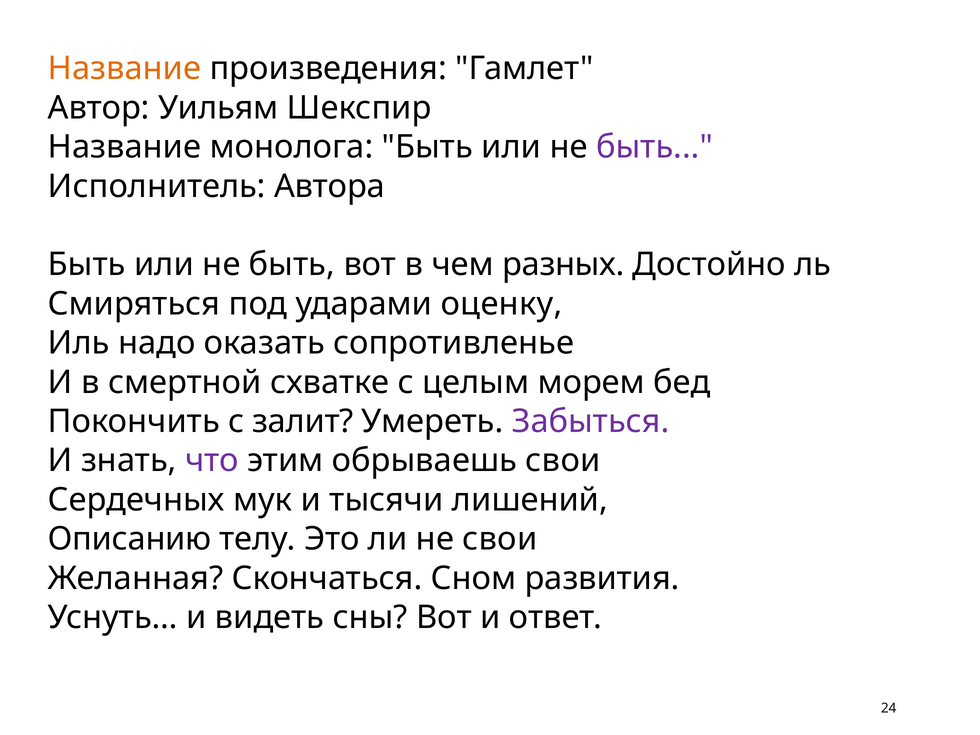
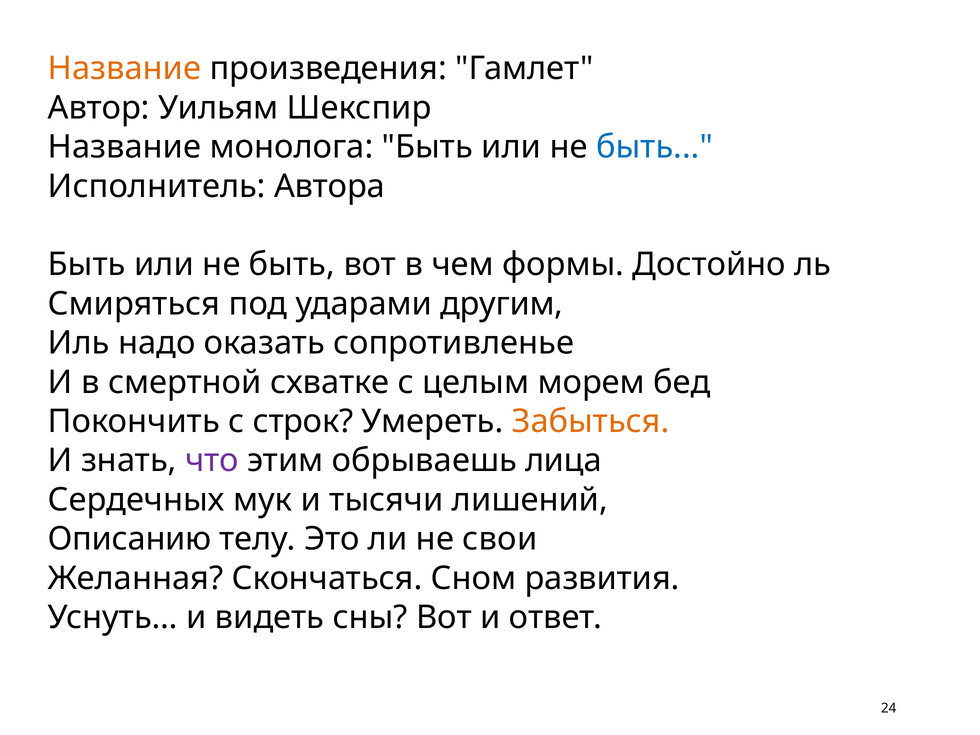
быть colour: purple -> blue (655, 147)
разных: разных -> формы (563, 265)
оценку: оценку -> другим (502, 304)
залит: залит -> строк (303, 421)
Забыться colour: purple -> orange (591, 421)
обрываешь свои: свои -> лица (563, 461)
